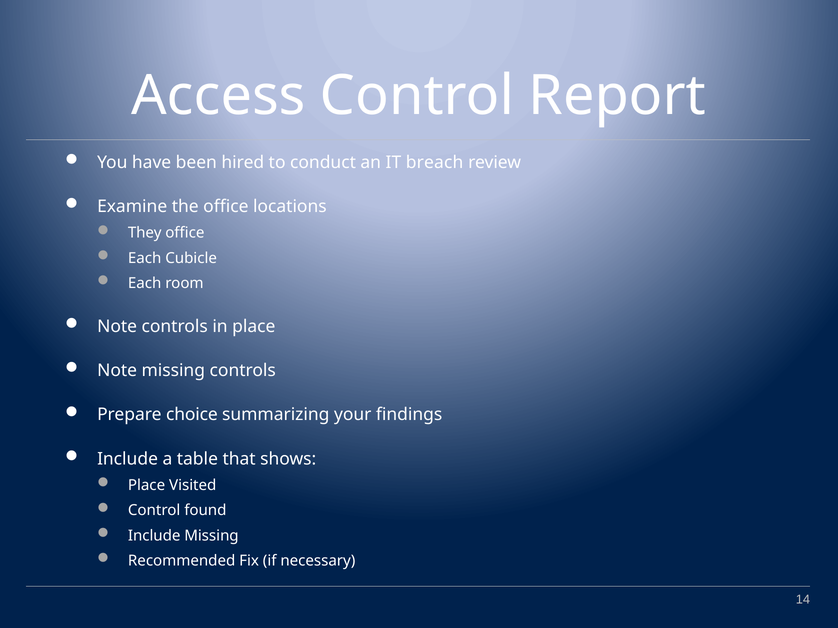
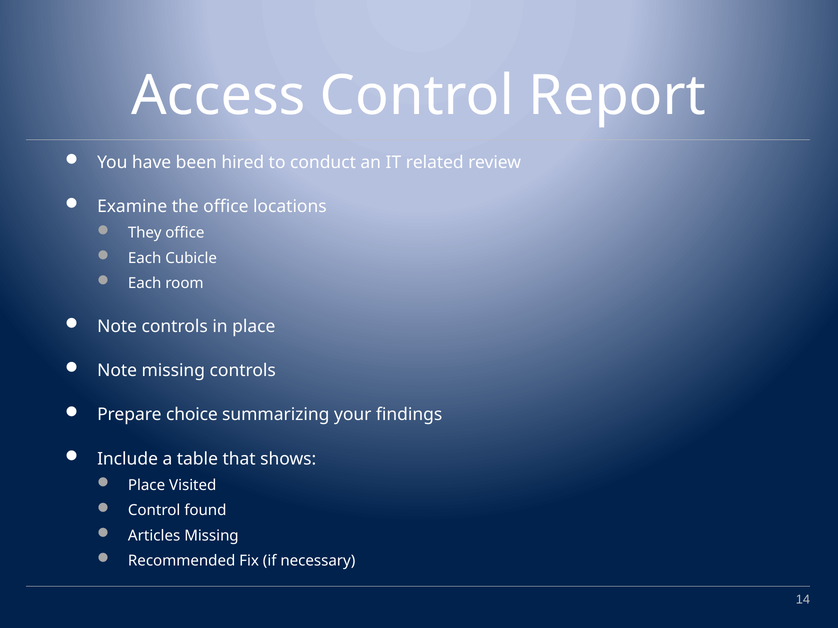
breach: breach -> related (435, 163)
Include: Include -> Articles (154, 536)
